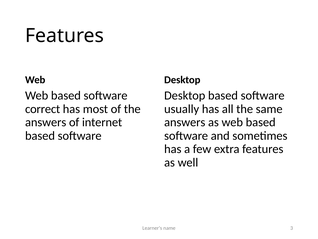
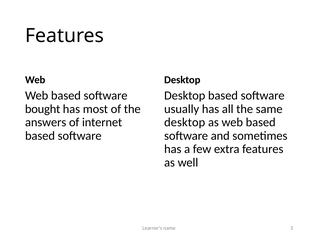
correct: correct -> bought (43, 109)
answers: answers -> desktop (185, 122)
